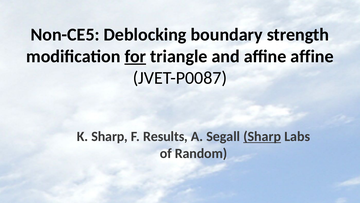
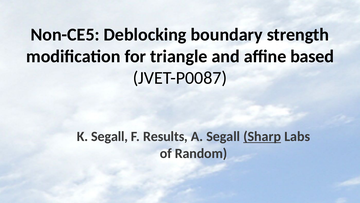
for underline: present -> none (135, 56)
affine affine: affine -> based (312, 56)
K Sharp: Sharp -> Segall (110, 136)
